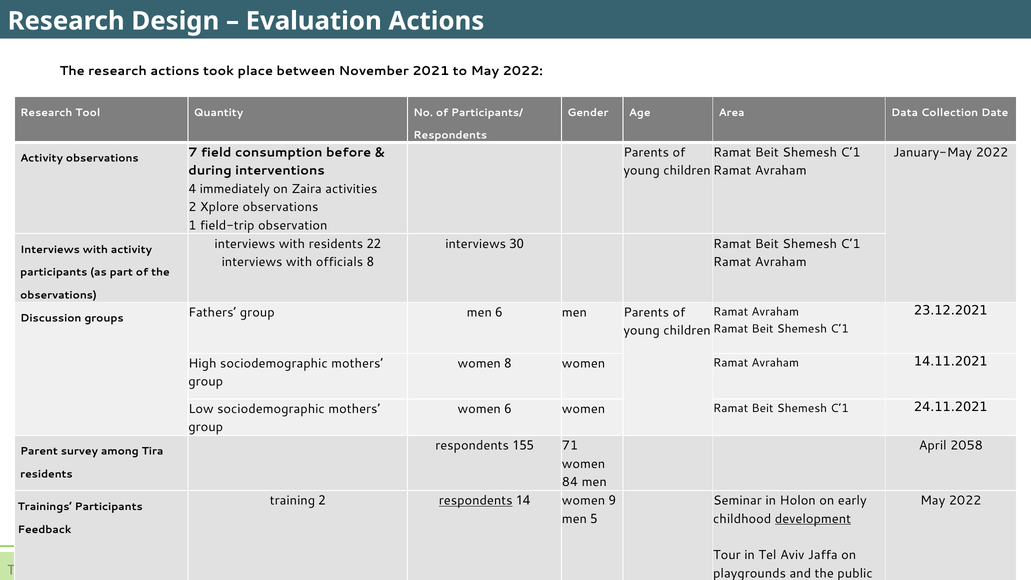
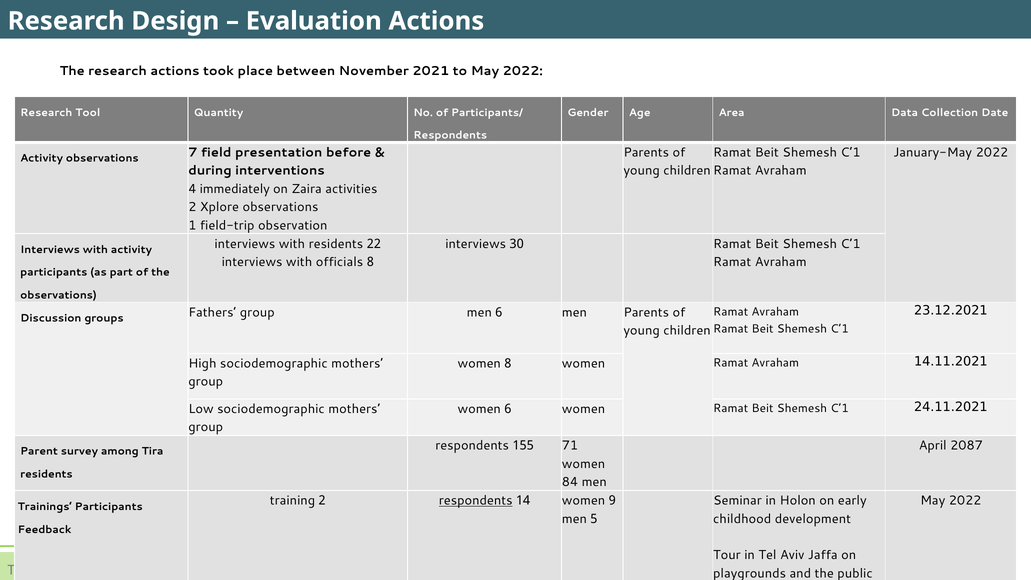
consumption: consumption -> presentation (279, 153)
2058: 2058 -> 2087 (967, 446)
development underline: present -> none (813, 519)
